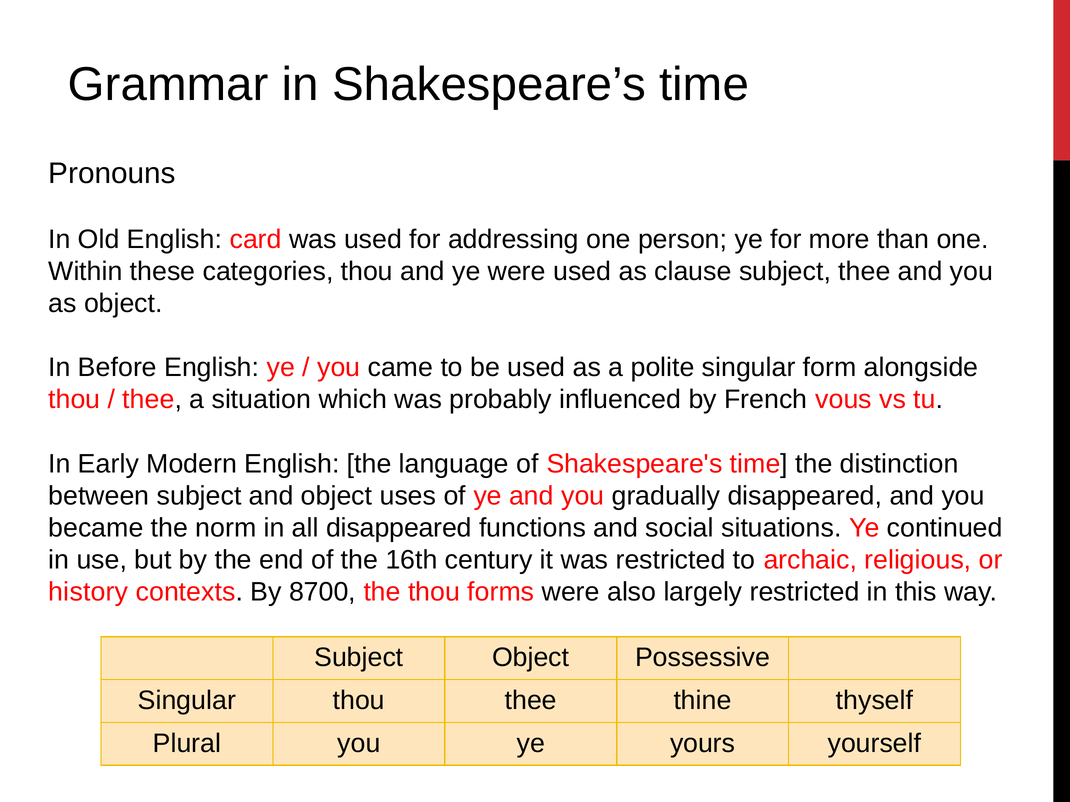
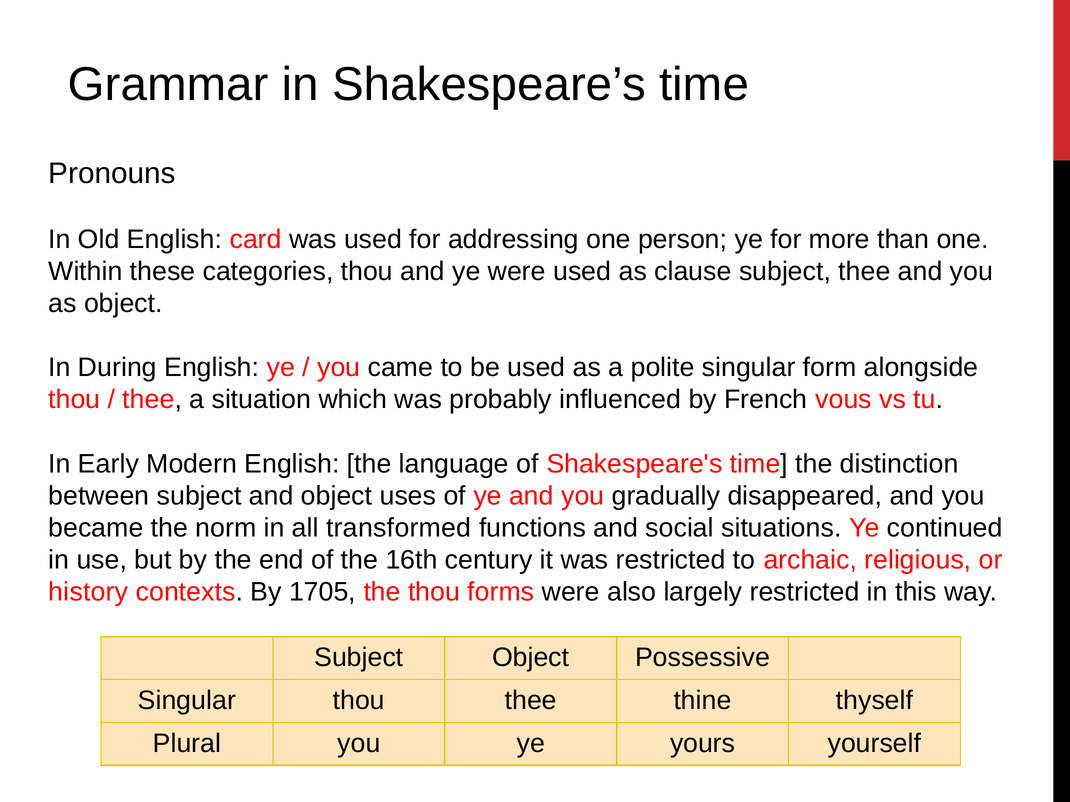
Before: Before -> During (117, 368)
all disappeared: disappeared -> transformed (399, 528)
8700: 8700 -> 1705 (322, 593)
